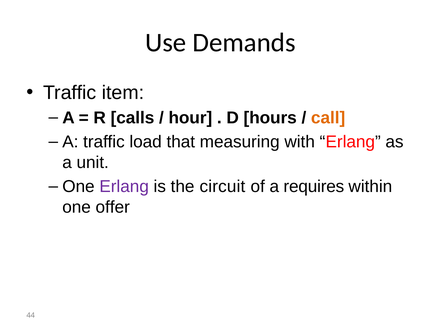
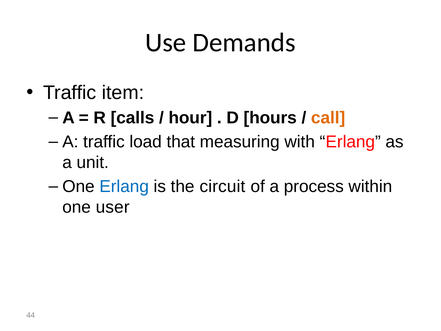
Erlang colour: purple -> blue (124, 186)
requires: requires -> process (314, 186)
offer: offer -> user (113, 207)
